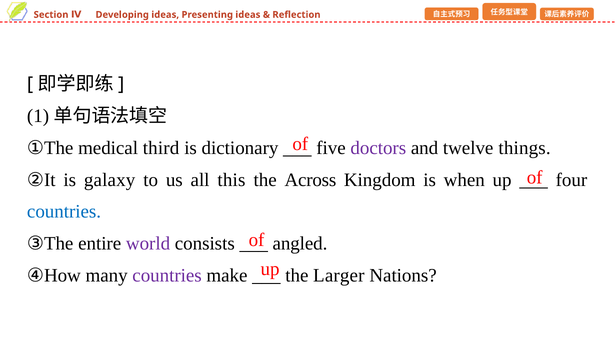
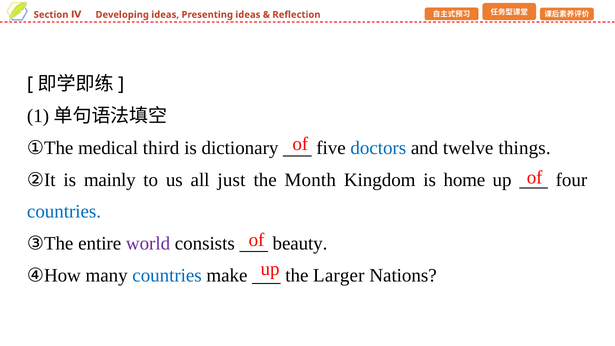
doctors colour: purple -> blue (378, 148)
galaxy: galaxy -> mainly (110, 180)
this: this -> just (231, 180)
Across: Across -> Month (310, 180)
when: when -> home (464, 180)
angled: angled -> beauty (300, 244)
countries colour: purple -> blue (167, 275)
